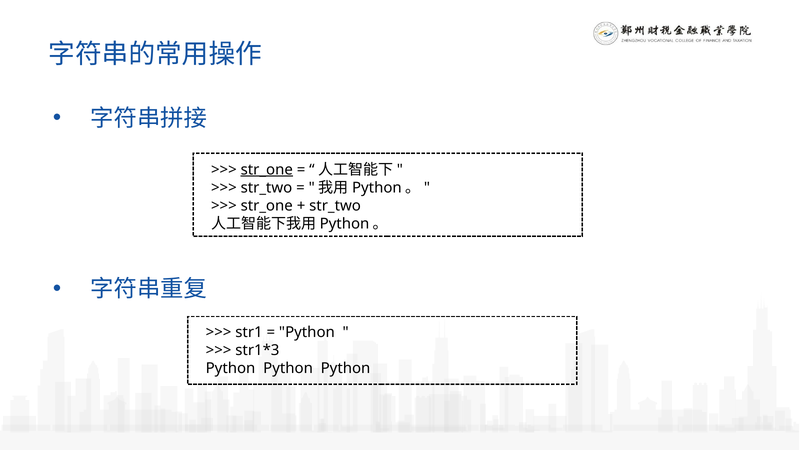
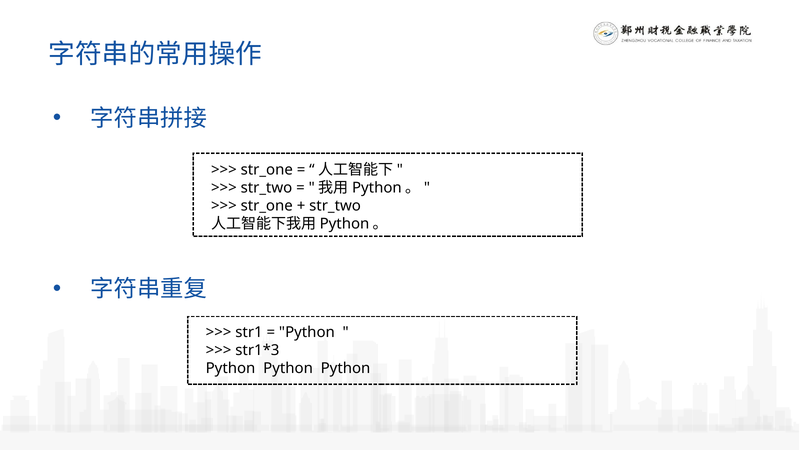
str_one underline: present -> none (267, 170)
